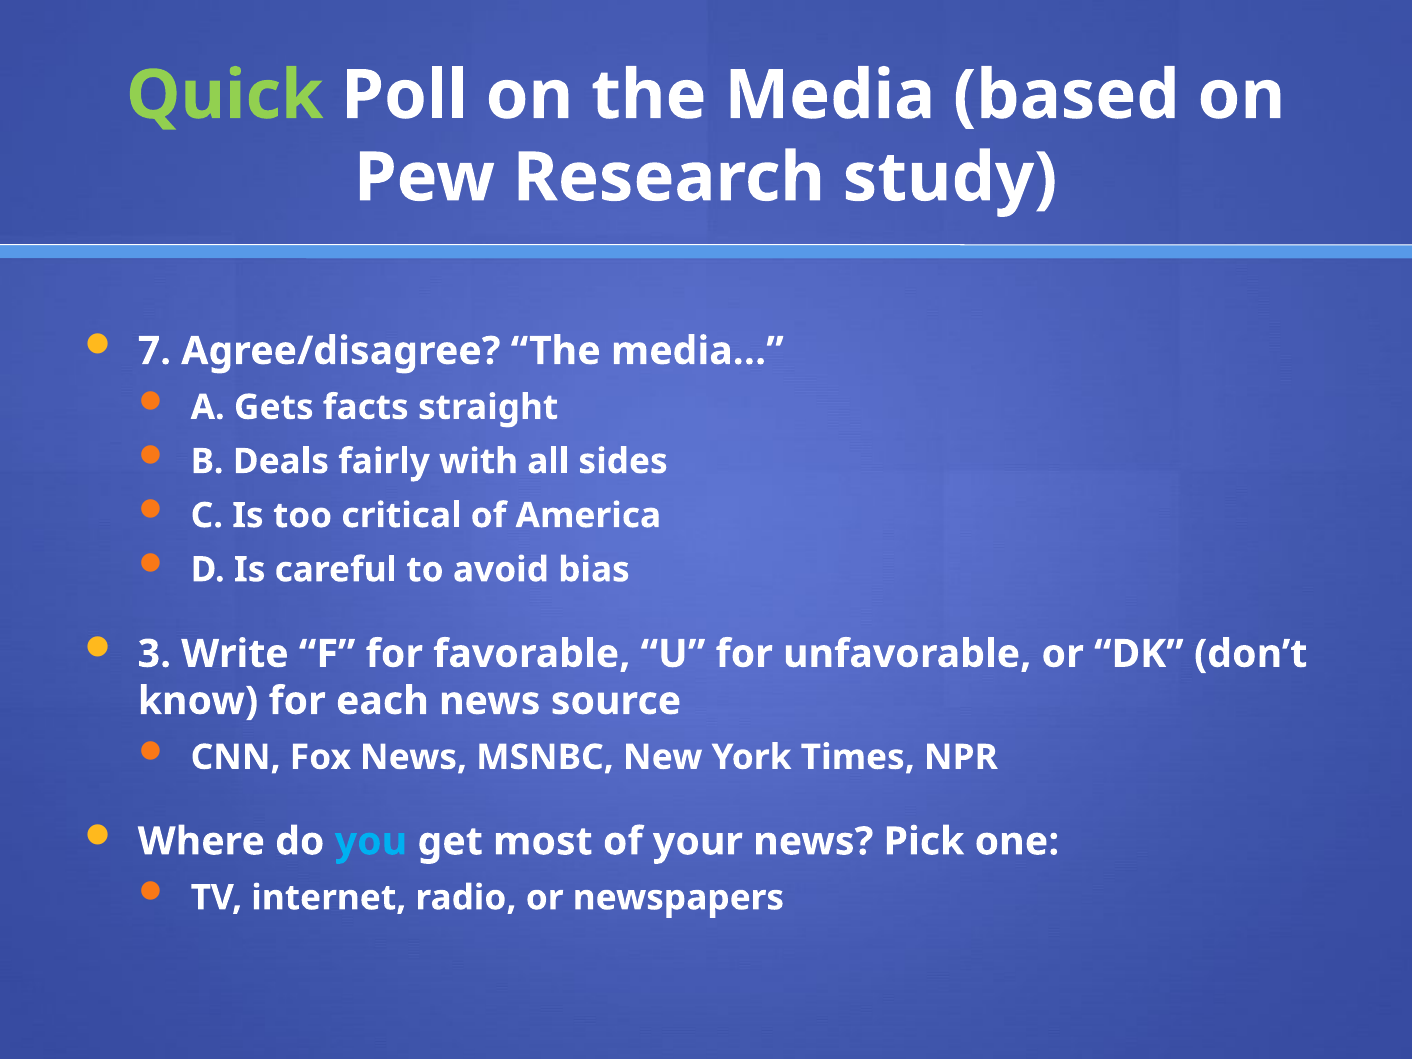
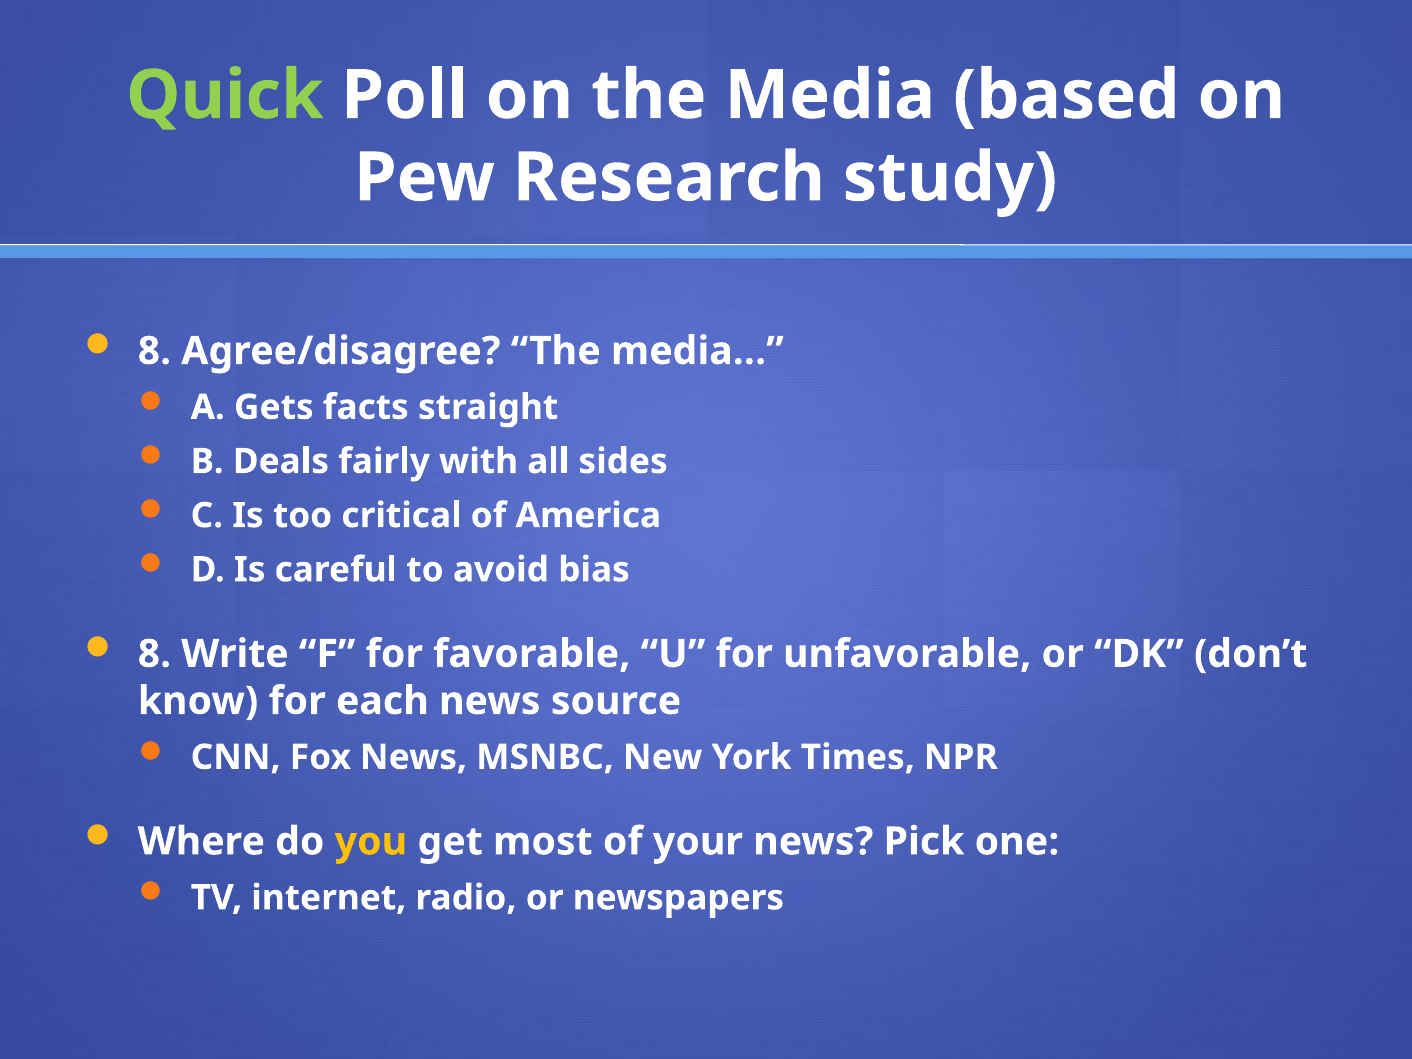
7: 7 -> 8 (154, 351)
3: 3 -> 8 (154, 654)
you colour: light blue -> yellow (371, 842)
